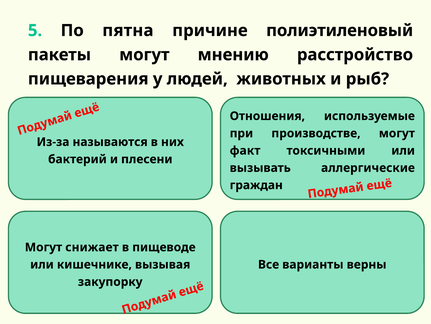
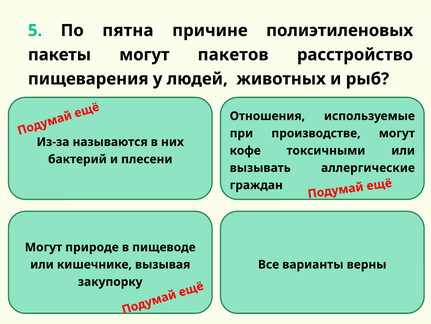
полиэтиленовый: полиэтиленовый -> полиэтиленовых (340, 30)
мнению: мнению -> пакетов (233, 55)
факт: факт -> кофе (245, 150)
снижает: снижает -> природе (92, 247)
